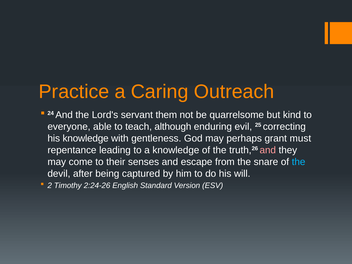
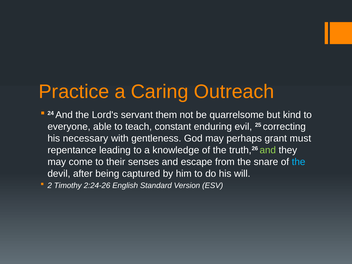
although: although -> constant (173, 127)
his knowledge: knowledge -> necessary (86, 138)
and colour: pink -> light green (268, 150)
